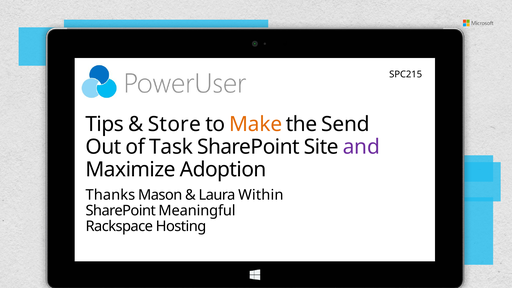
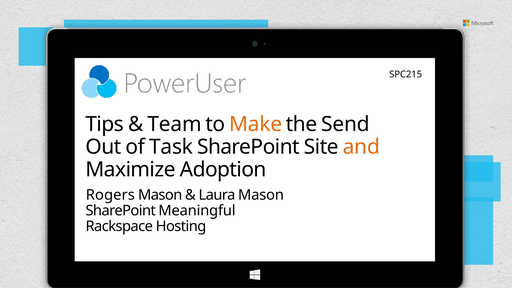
Store: Store -> Team (175, 124)
and colour: purple -> orange (361, 147)
Thanks: Thanks -> Rogers (110, 195)
Laura Within: Within -> Mason (261, 195)
